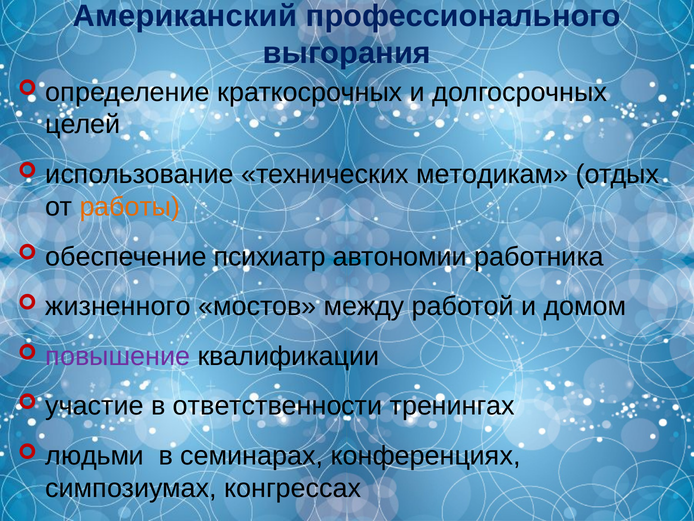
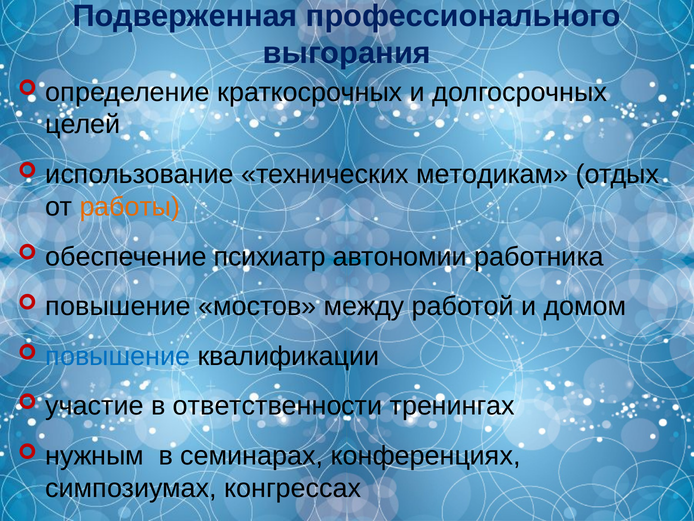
Американский: Американский -> Подверженная (185, 16)
жизненного: жизненного -> повышение (118, 306)
повышение colour: purple -> blue (118, 356)
людьми: людьми -> нужным (95, 455)
